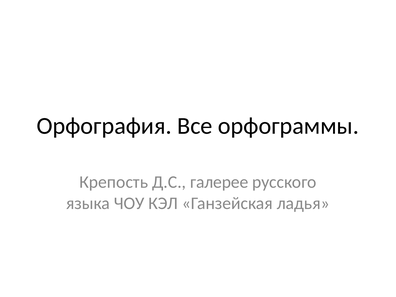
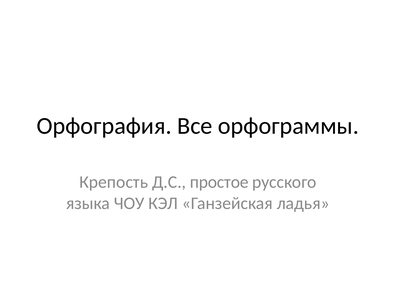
галерее: галерее -> простое (219, 182)
